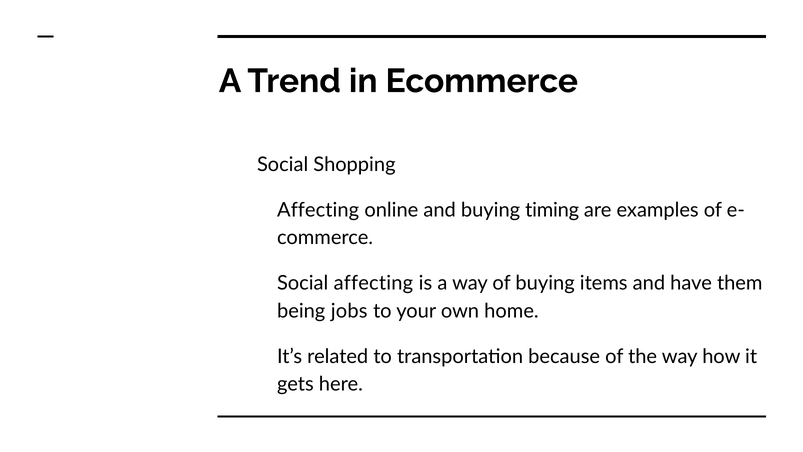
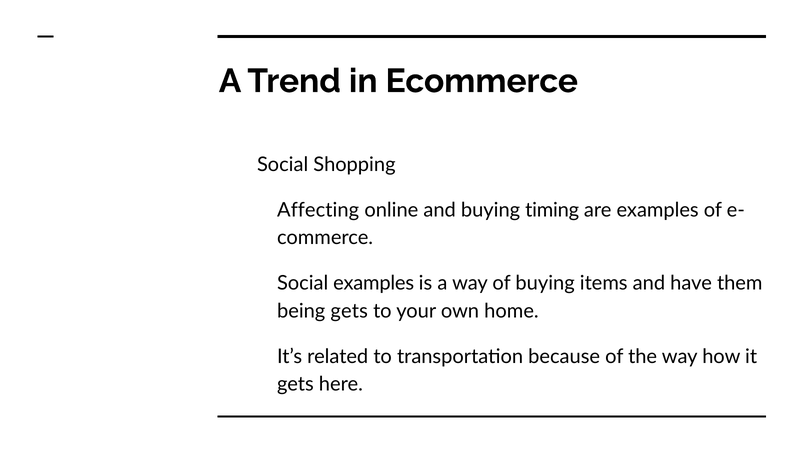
Social affecting: affecting -> examples (374, 283)
being jobs: jobs -> gets (349, 311)
